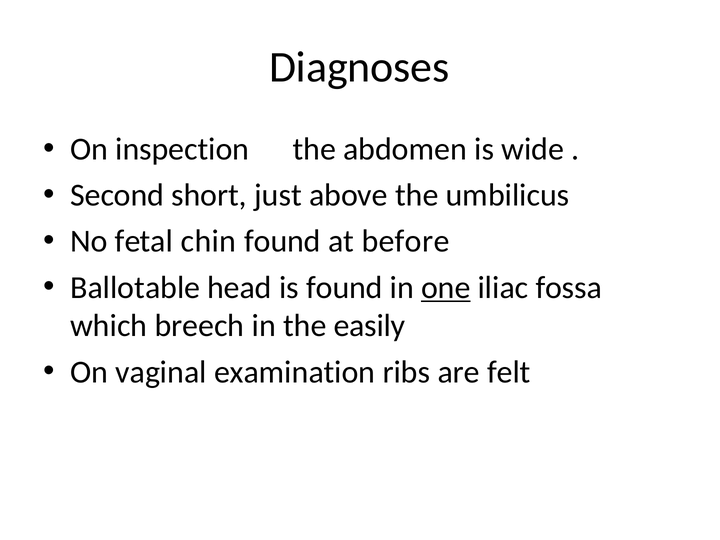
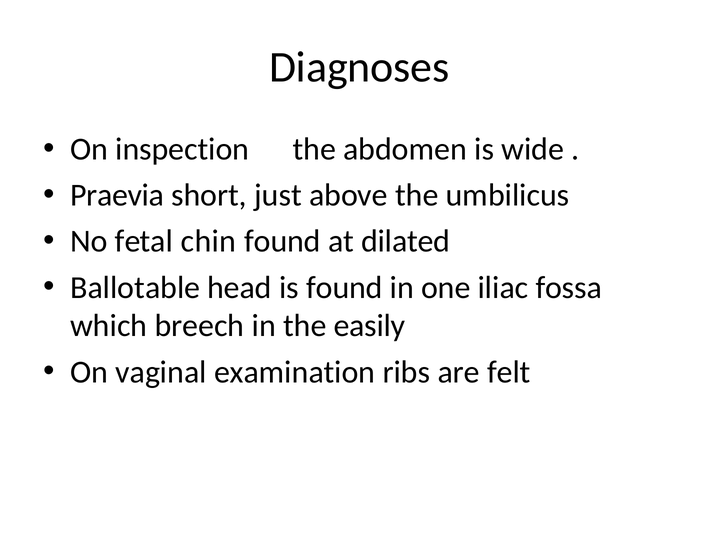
Second: Second -> Praevia (117, 195)
before: before -> dilated (406, 241)
one underline: present -> none (446, 287)
